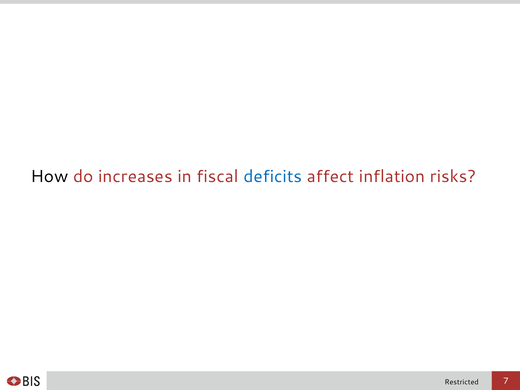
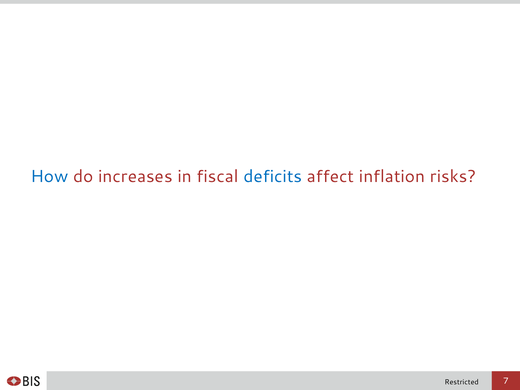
How colour: black -> blue (49, 176)
